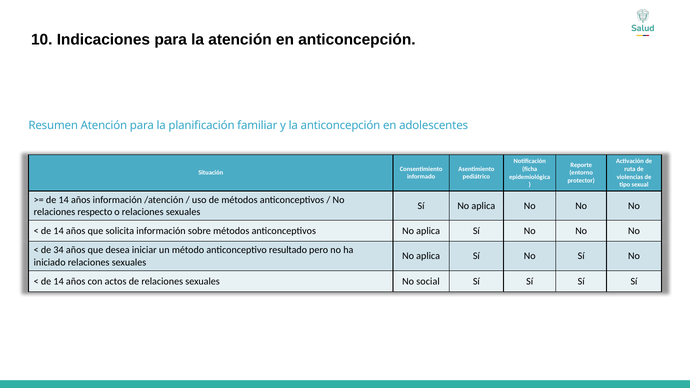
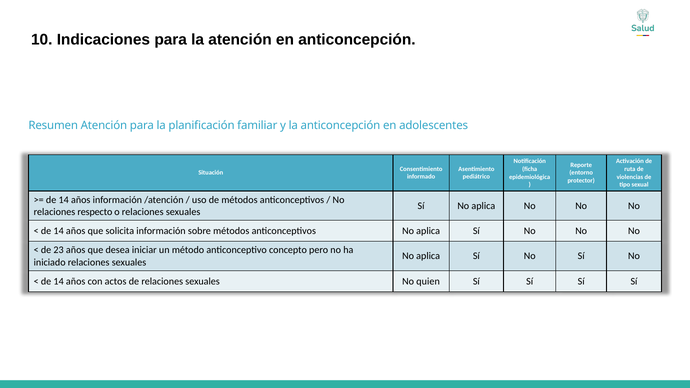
34: 34 -> 23 (59, 250)
resultado: resultado -> concepto (288, 250)
social: social -> quien (428, 281)
